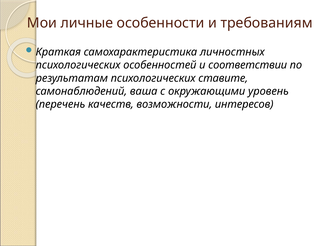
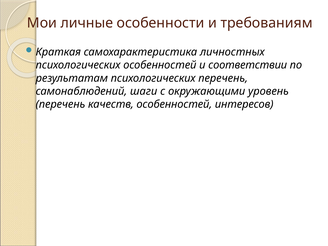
психологических ставите: ставите -> перечень (223, 78)
ваша: ваша -> шаги (144, 91)
качеств возможности: возможности -> особенностей (174, 104)
